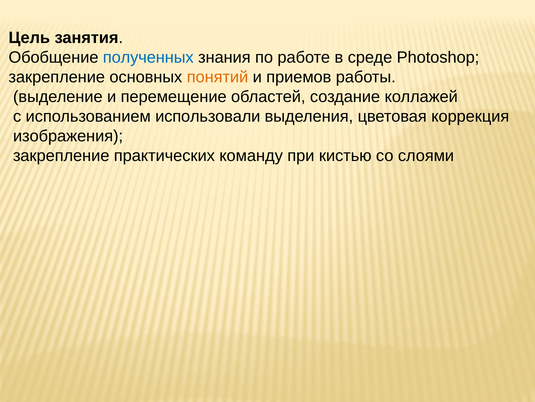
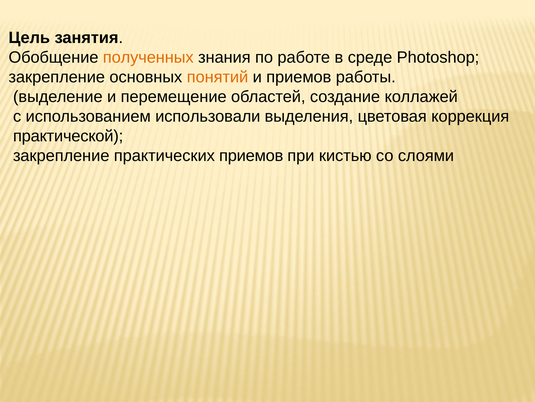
полученных colour: blue -> orange (148, 57)
изображения: изображения -> практической (68, 136)
практических команду: команду -> приемов (251, 155)
